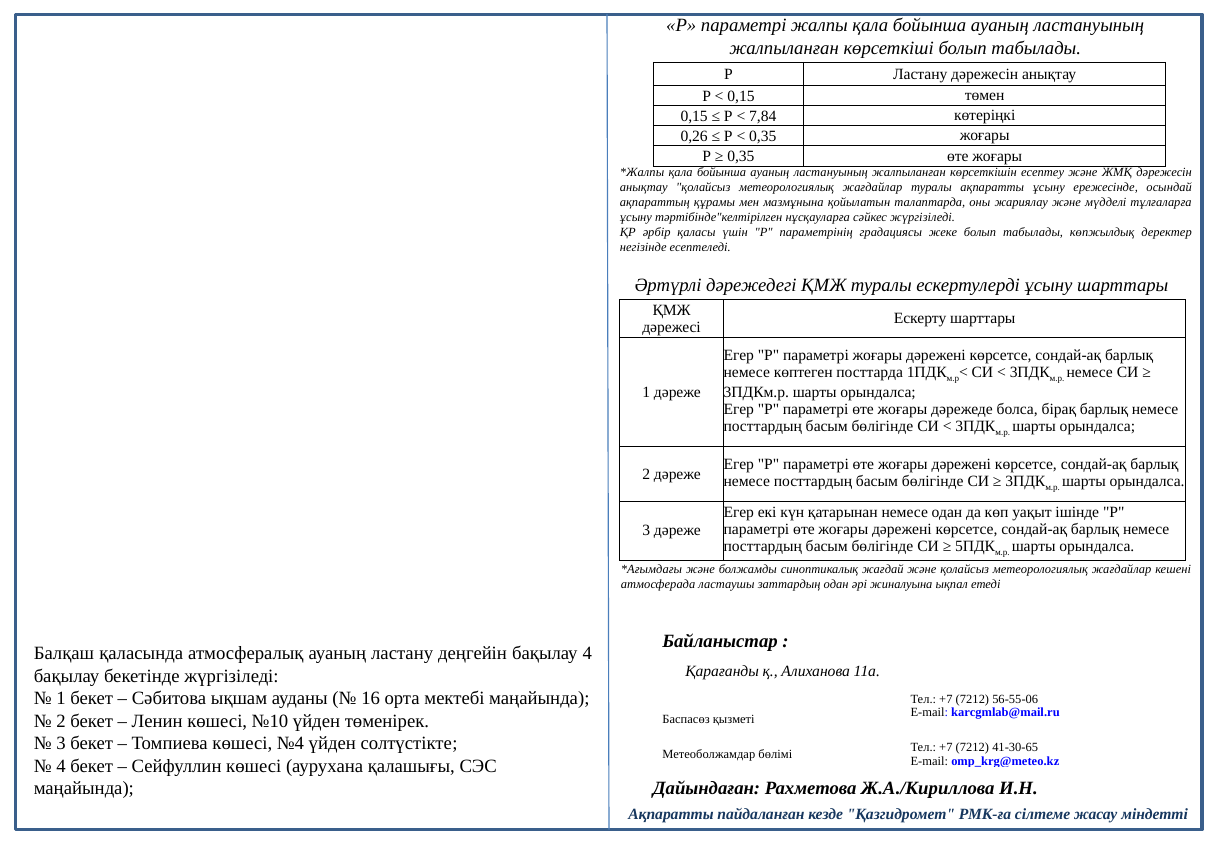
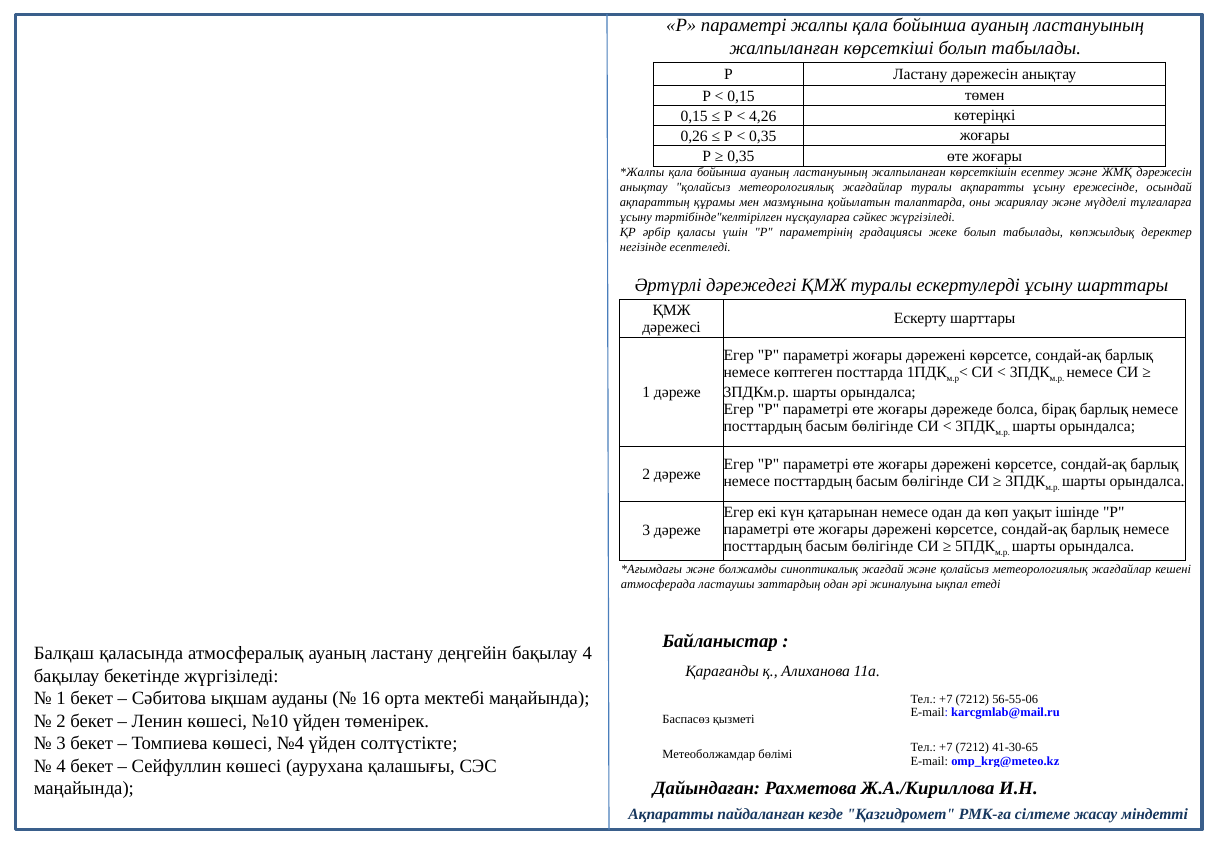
7,84: 7,84 -> 4,26 (763, 116)
